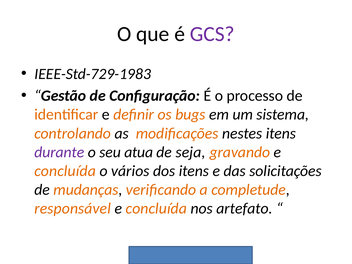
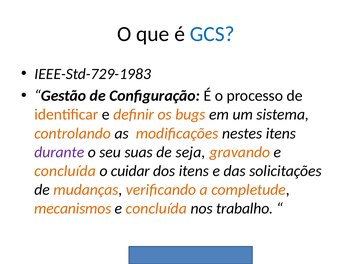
GCS colour: purple -> blue (212, 34)
atua: atua -> suas (139, 152)
vários: vários -> cuidar (130, 171)
responsável: responsável -> mecanismos (73, 209)
artefato: artefato -> trabalho (245, 209)
